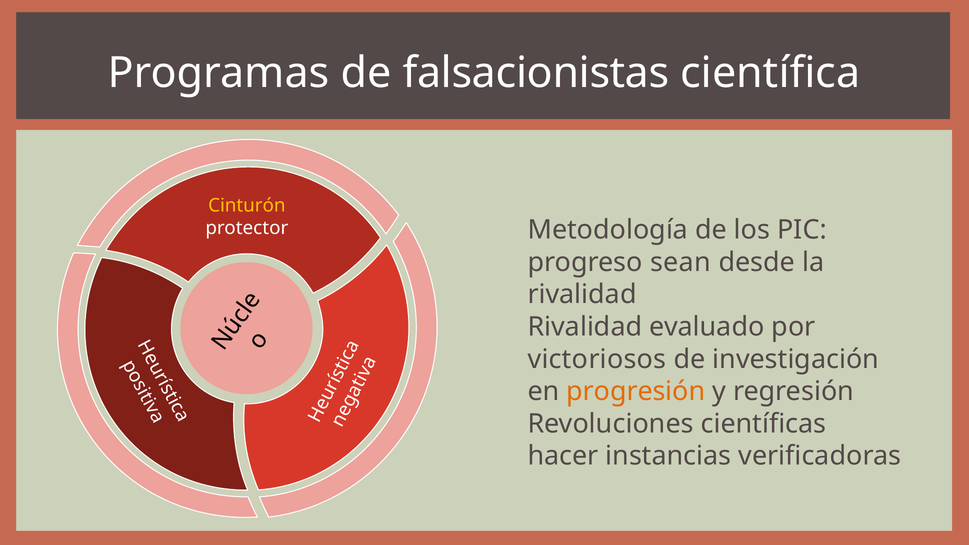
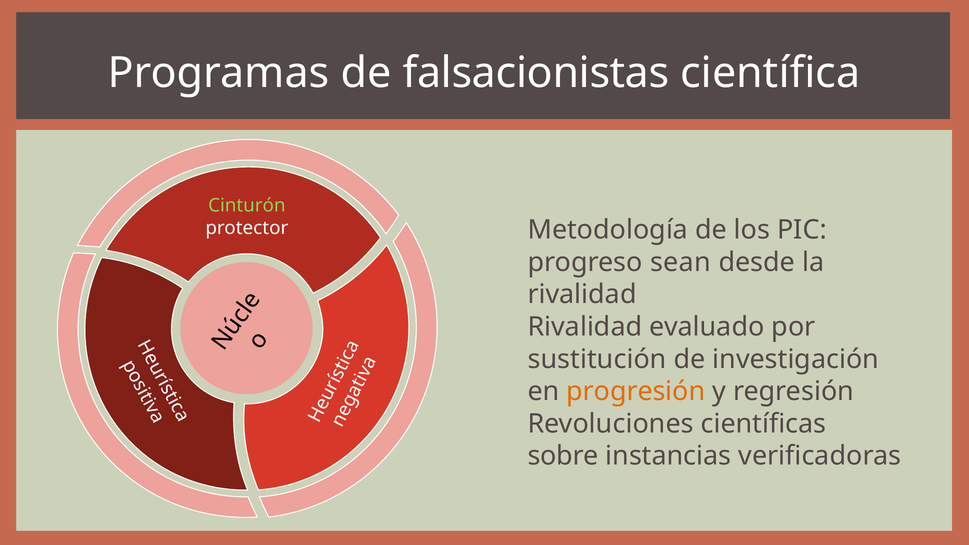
Cinturón colour: yellow -> light green (247, 206)
victoriosos: victoriosos -> sustitución (597, 359)
hacer: hacer -> sobre (563, 456)
